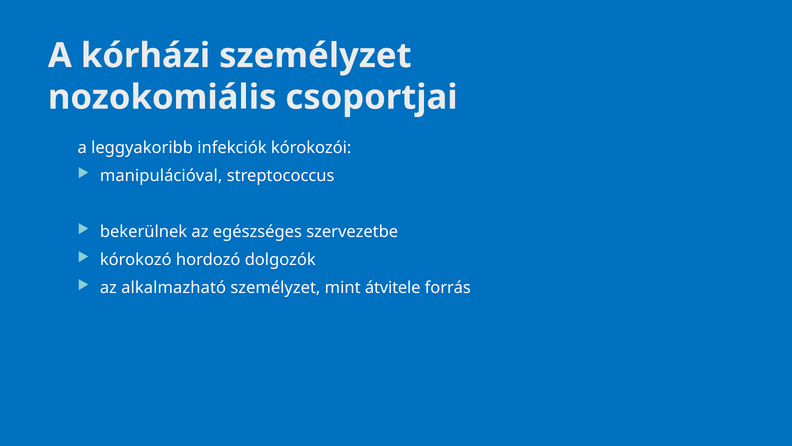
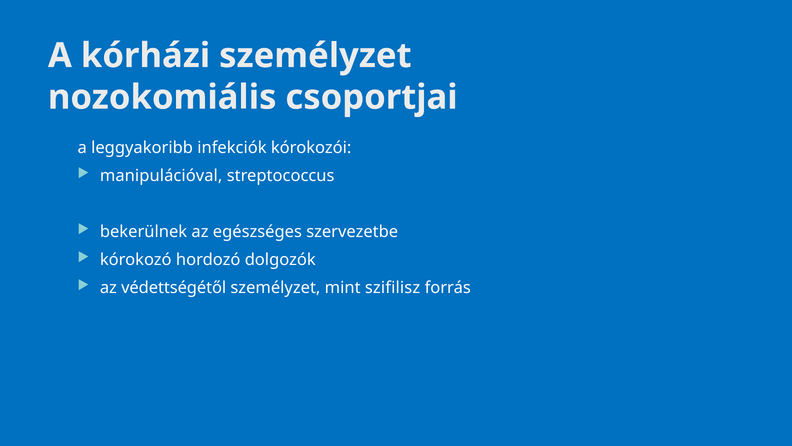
alkalmazható: alkalmazható -> védettségétől (174, 288)
átvitele: átvitele -> szifilisz (393, 288)
